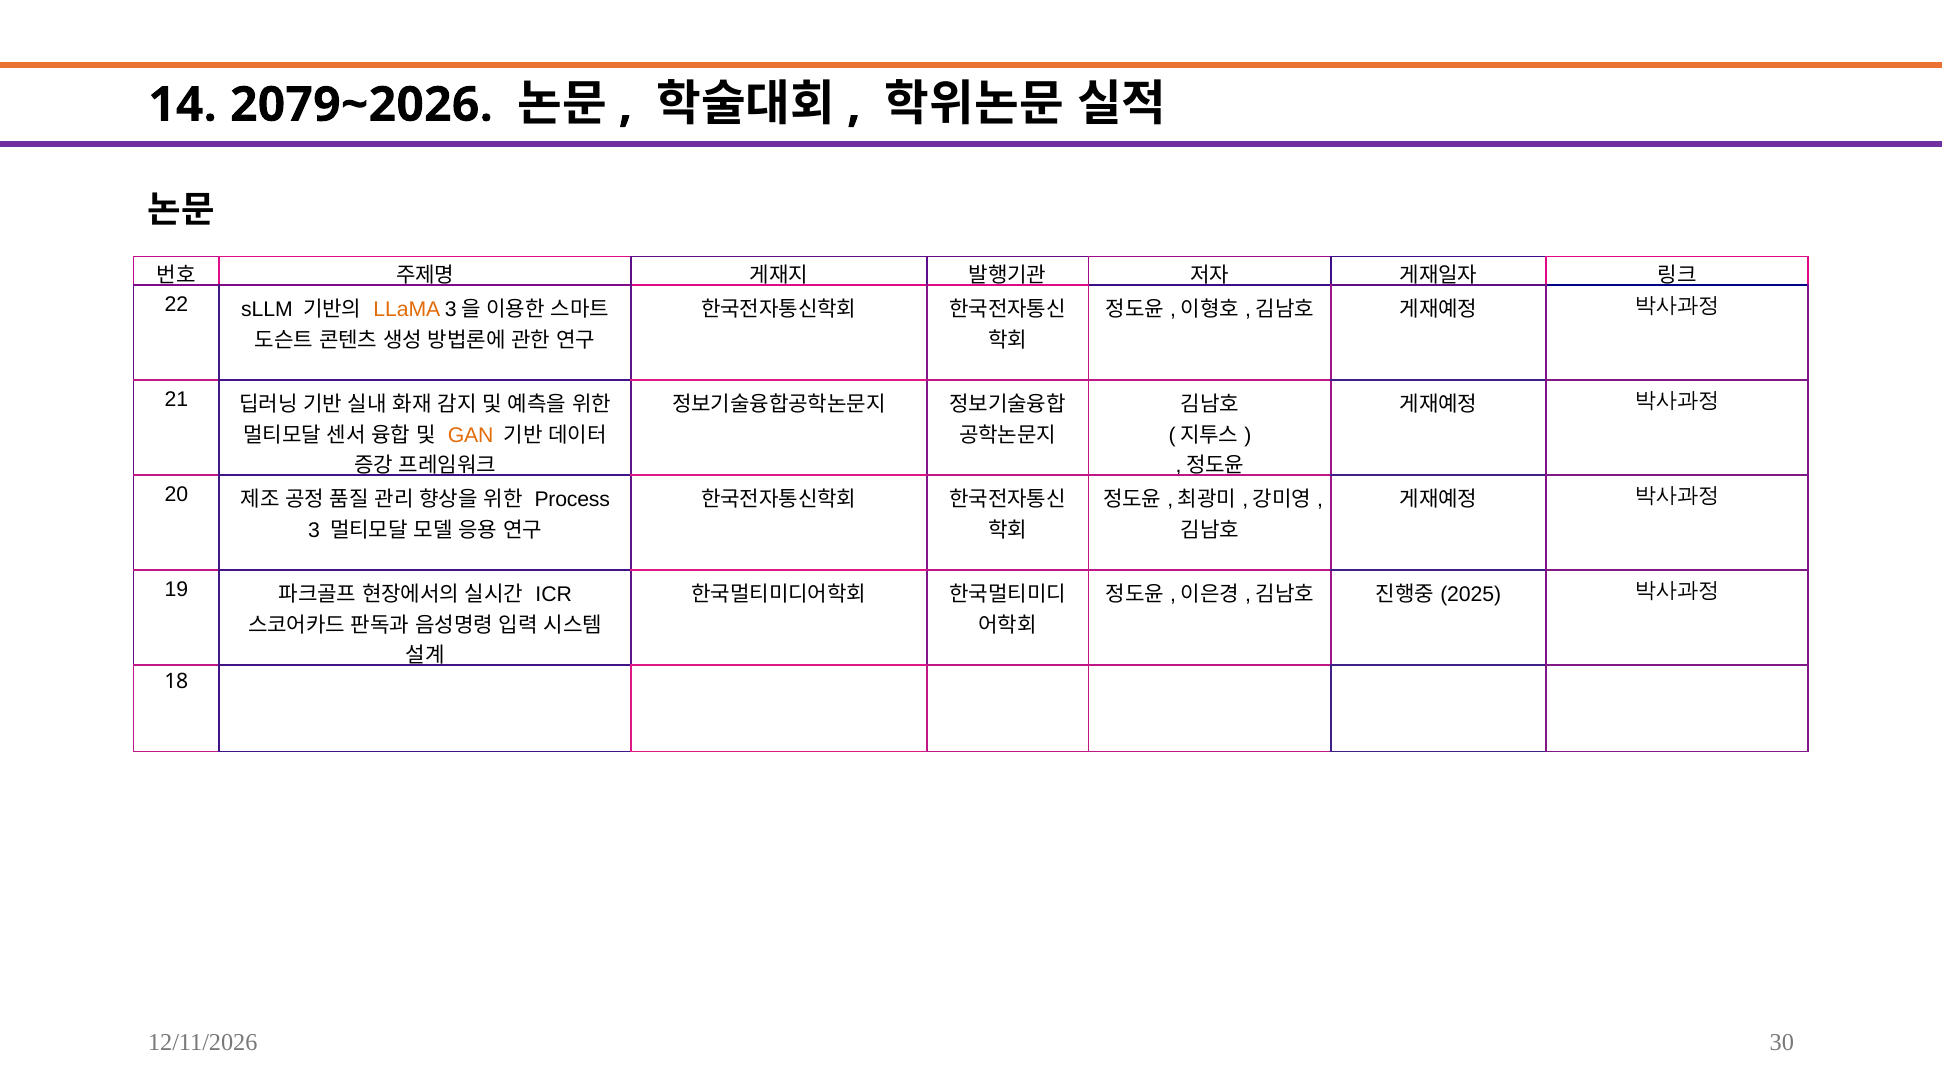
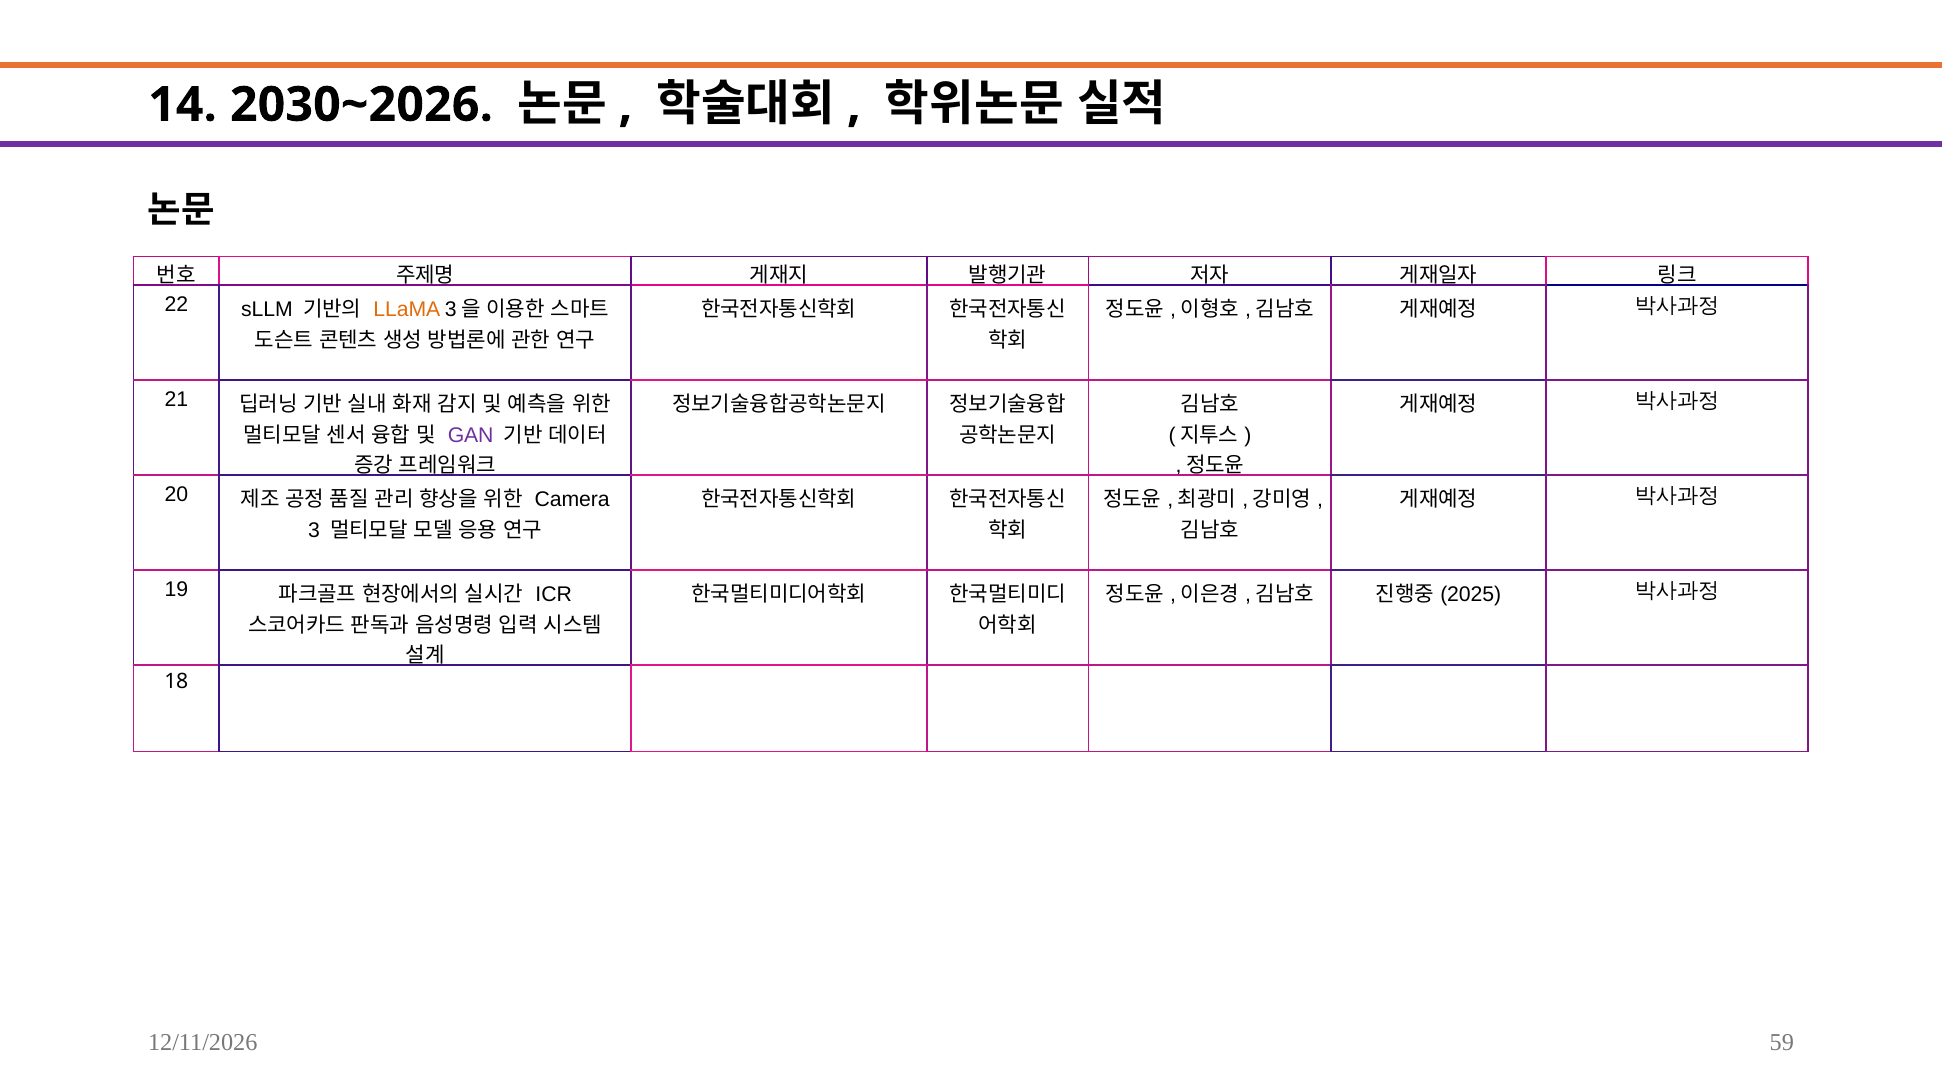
2079~2026: 2079~2026 -> 2030~2026 (361, 105)
GAN colour: orange -> purple (471, 435)
Process: Process -> Camera (572, 500)
30: 30 -> 59 (1782, 1043)
